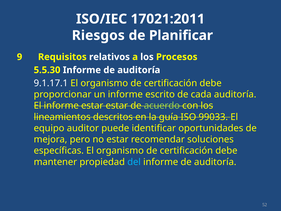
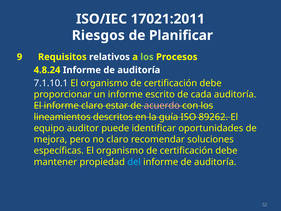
los colour: white -> light green (147, 57)
5.5.30: 5.5.30 -> 4.8.24 (47, 70)
9.1.17.1: 9.1.17.1 -> 7.1.10.1 (51, 83)
informe estar: estar -> claro (92, 106)
acuerdo colour: light green -> pink (162, 106)
99033: 99033 -> 89262 (213, 117)
no estar: estar -> claro (117, 139)
